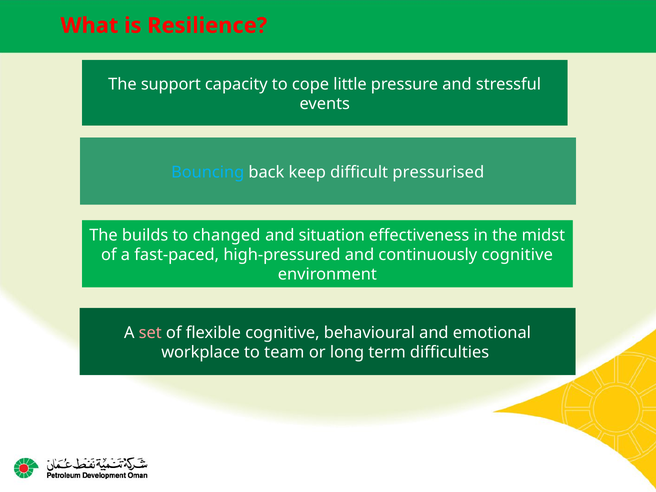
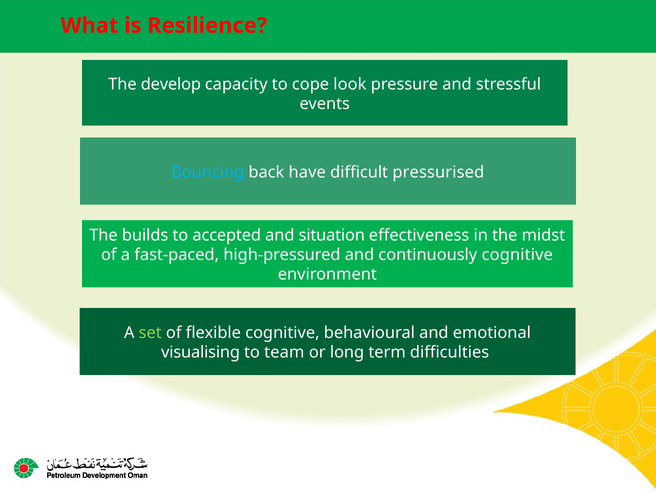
support: support -> develop (171, 84)
little: little -> look (350, 84)
keep: keep -> have (307, 172)
changed: changed -> accepted (227, 235)
set colour: pink -> light green (150, 333)
workplace: workplace -> visualising (201, 353)
